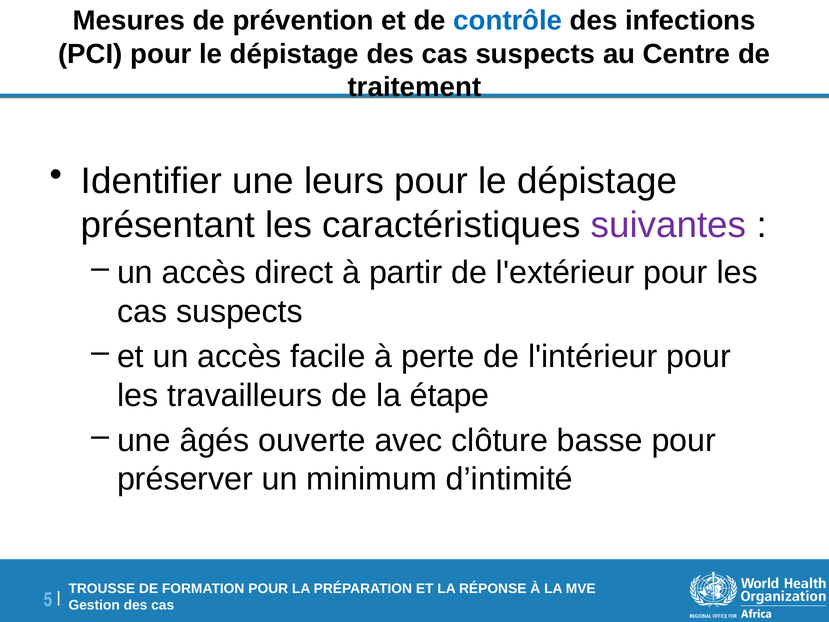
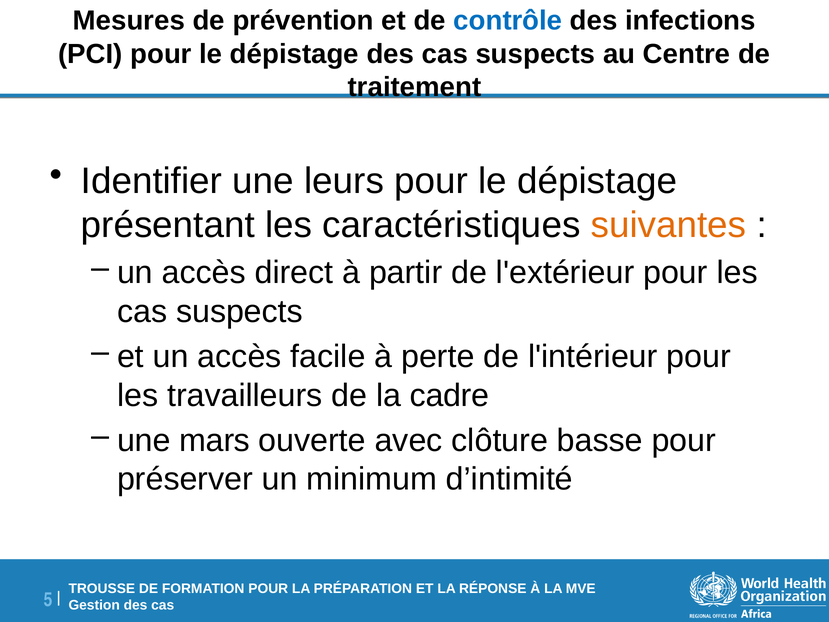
suivantes colour: purple -> orange (668, 225)
étape: étape -> cadre (450, 395)
âgés: âgés -> mars (215, 440)
